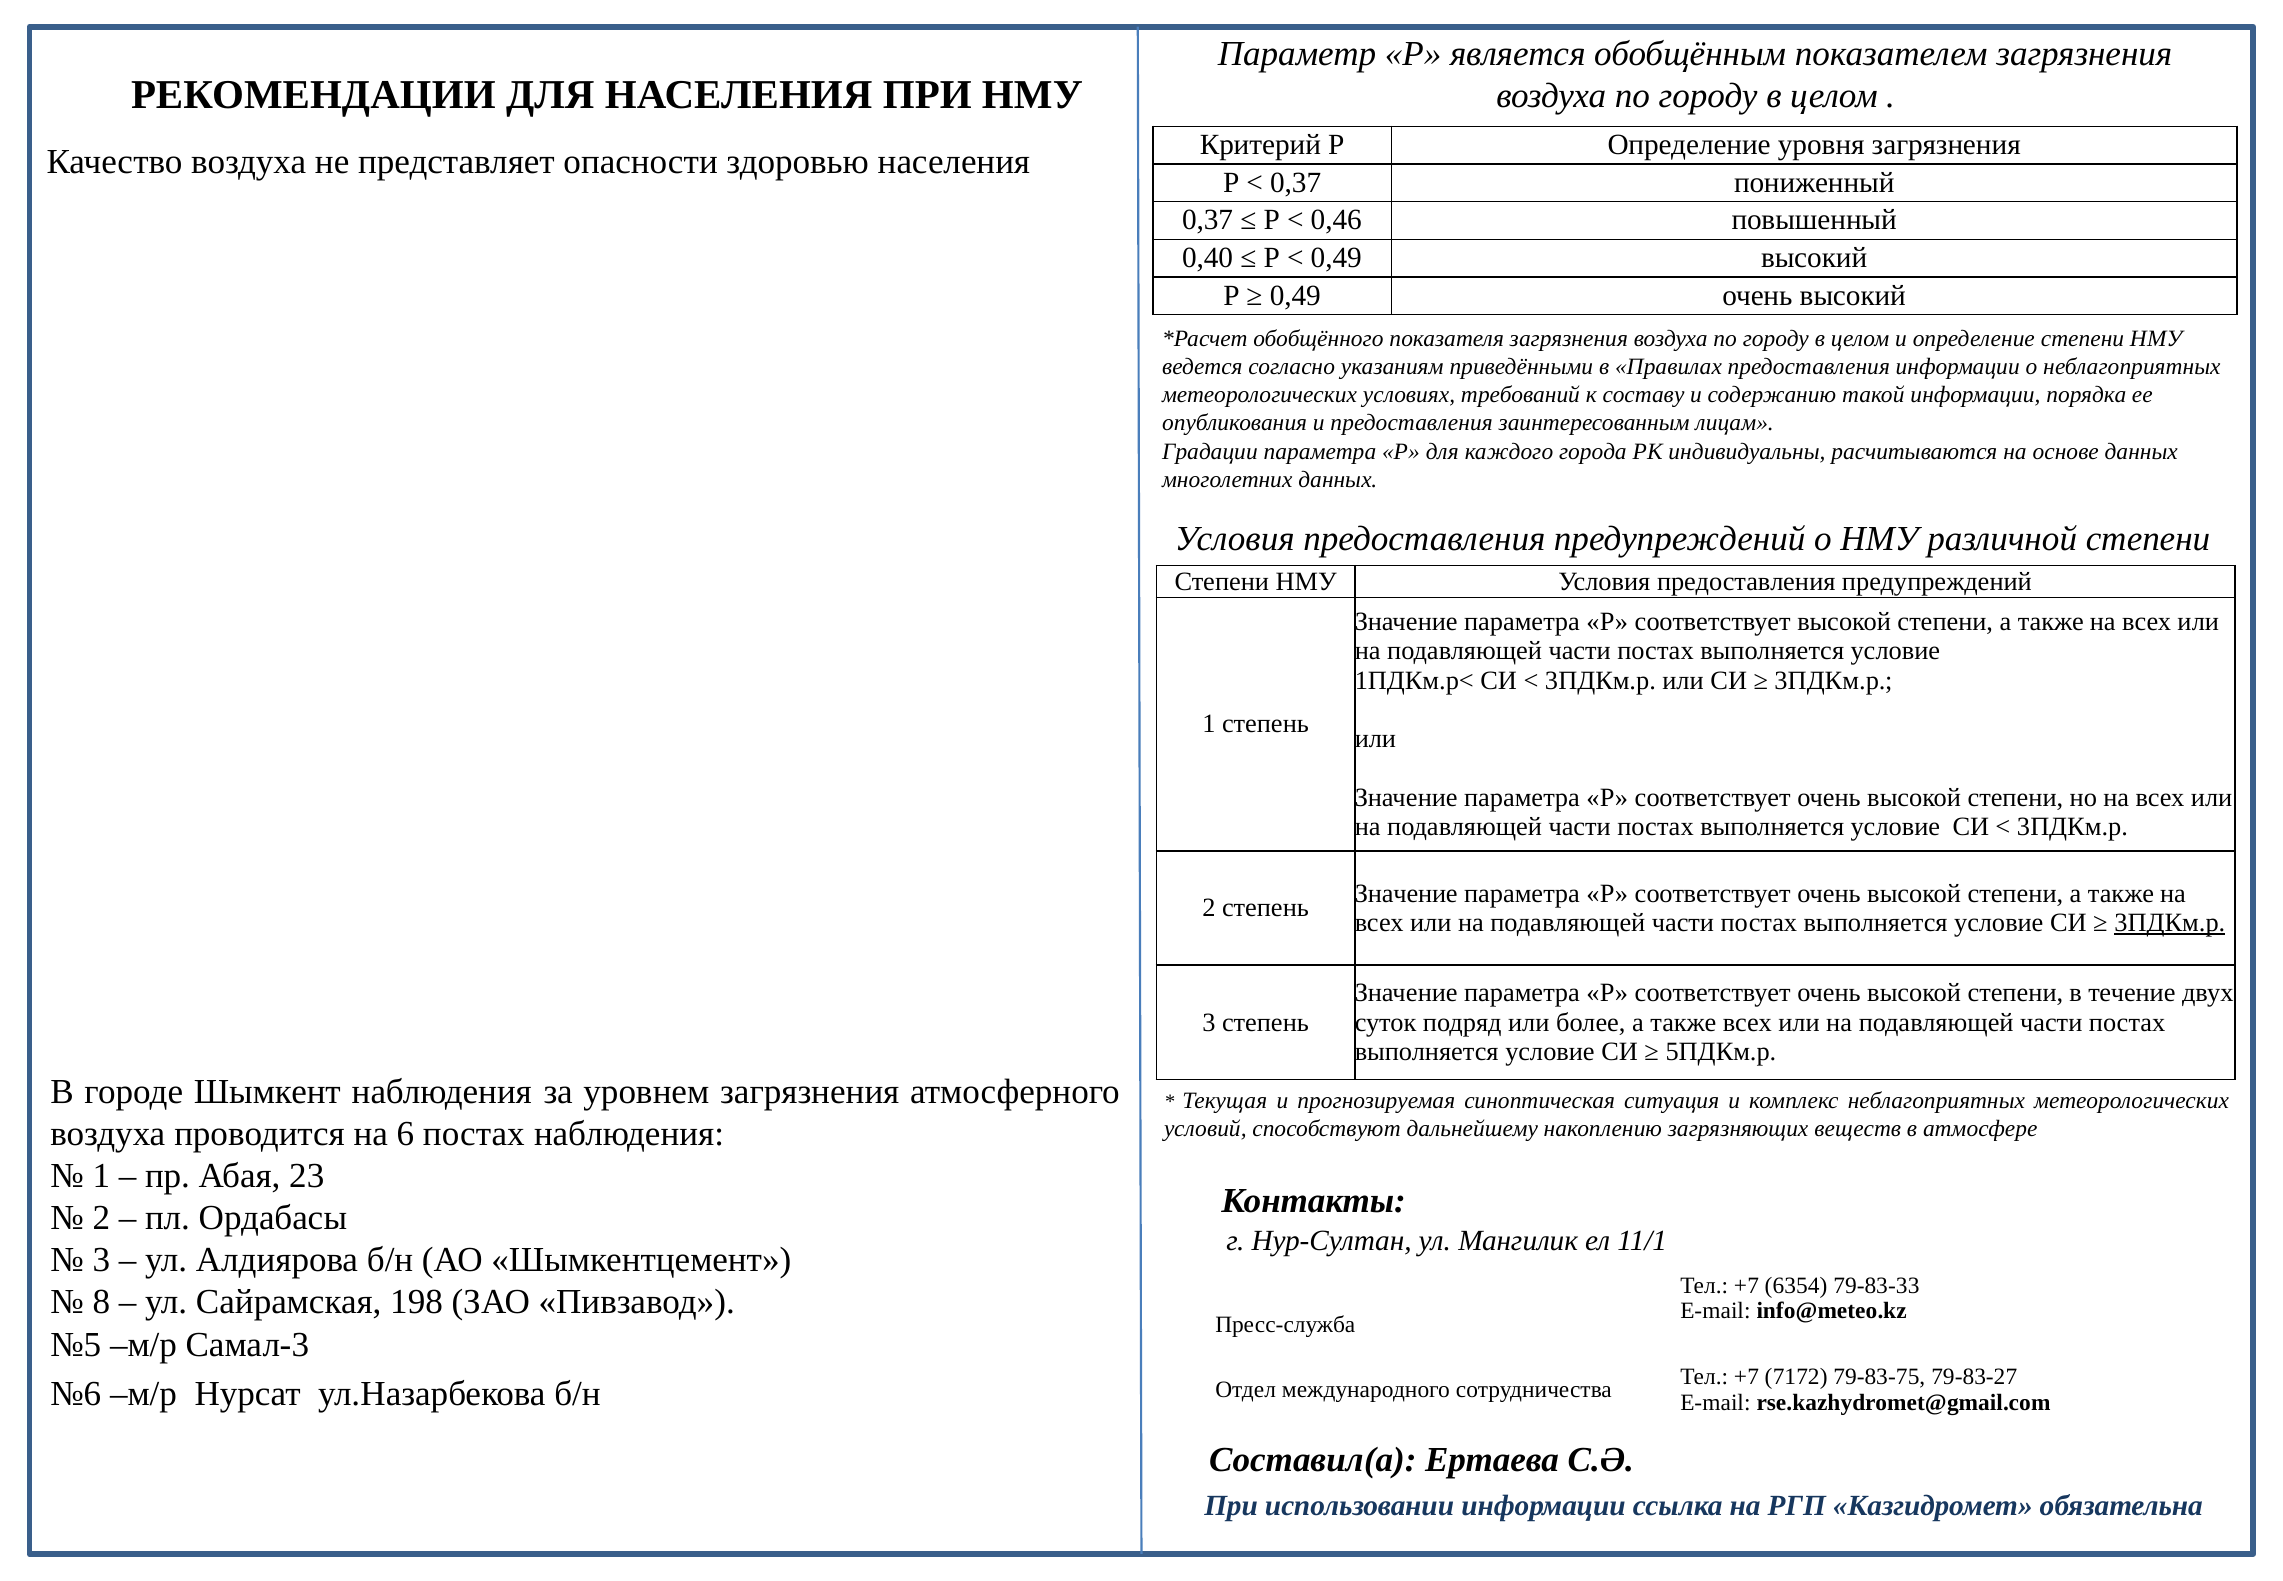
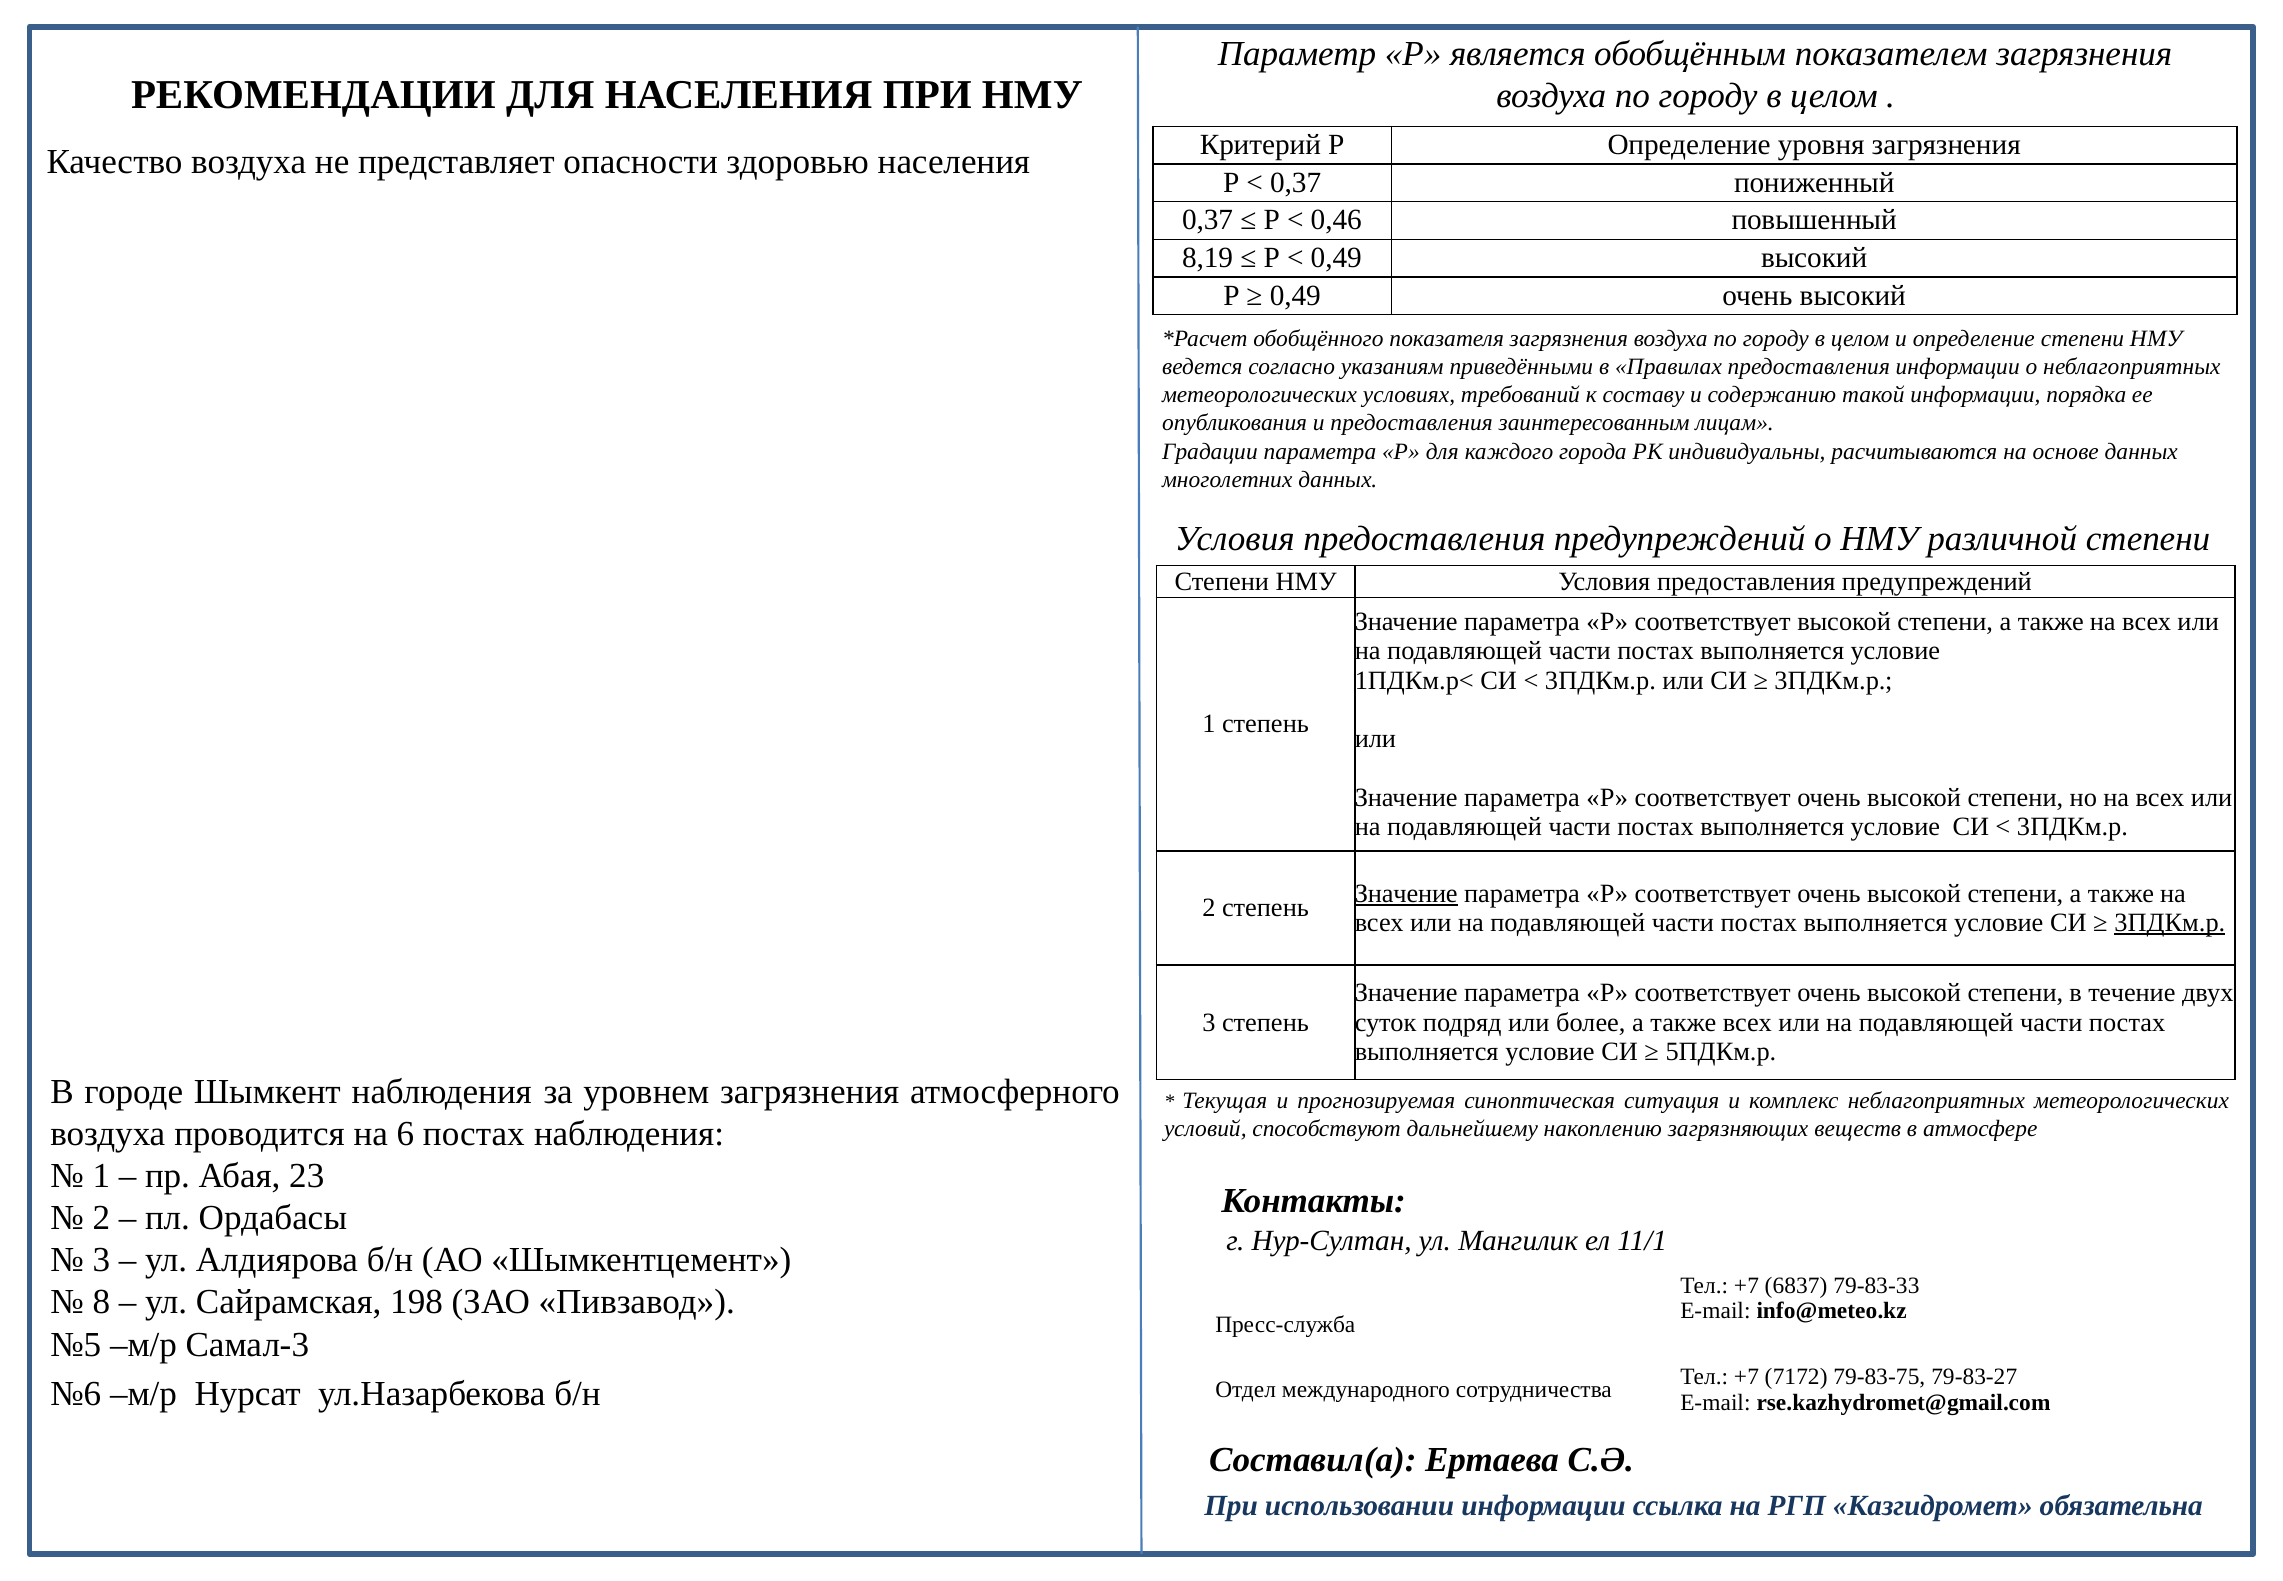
0,40: 0,40 -> 8,19 (1208, 258)
Значение underline: none -> present (1406, 893)
6354: 6354 -> 6837 (1796, 1285)
